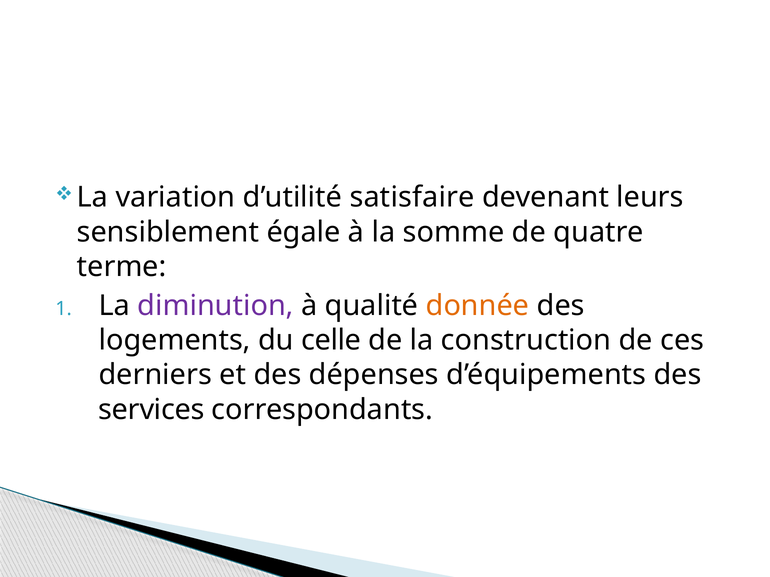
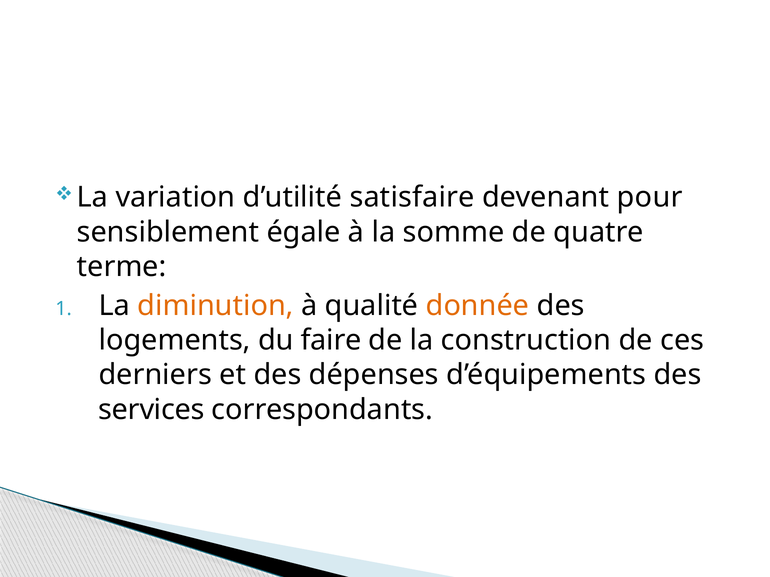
leurs: leurs -> pour (650, 198)
diminution colour: purple -> orange (216, 306)
celle: celle -> faire (331, 341)
